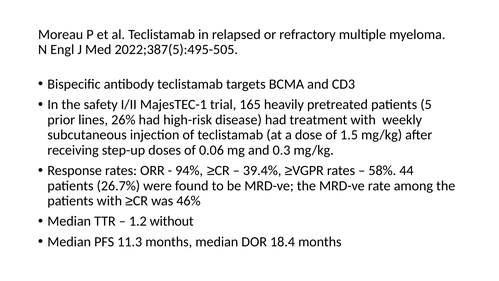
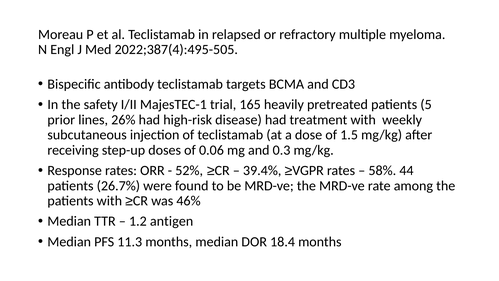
2022;387(5):495-505: 2022;387(5):495-505 -> 2022;387(4):495-505 (176, 50)
94%: 94% -> 52% (189, 170)
without: without -> antigen (172, 221)
